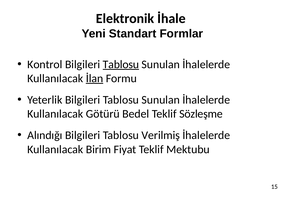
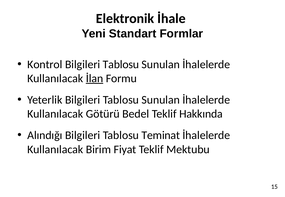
Tablosu underline: present -> none (121, 64)
Sözleşme: Sözleşme -> Hakkında (201, 114)
Verilmiş: Verilmiş -> Teminat (161, 136)
